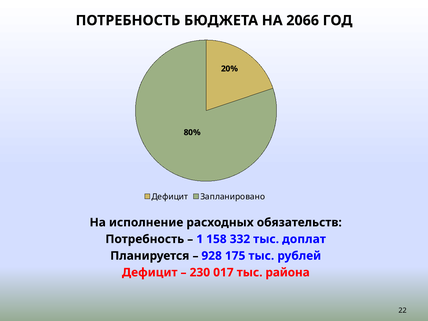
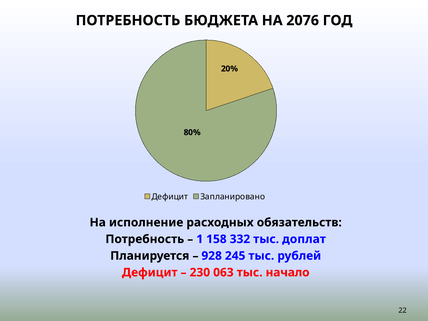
2066: 2066 -> 2076 (303, 20)
175: 175 -> 245 (235, 256)
017: 017 -> 063 (223, 272)
района: района -> начало (288, 272)
